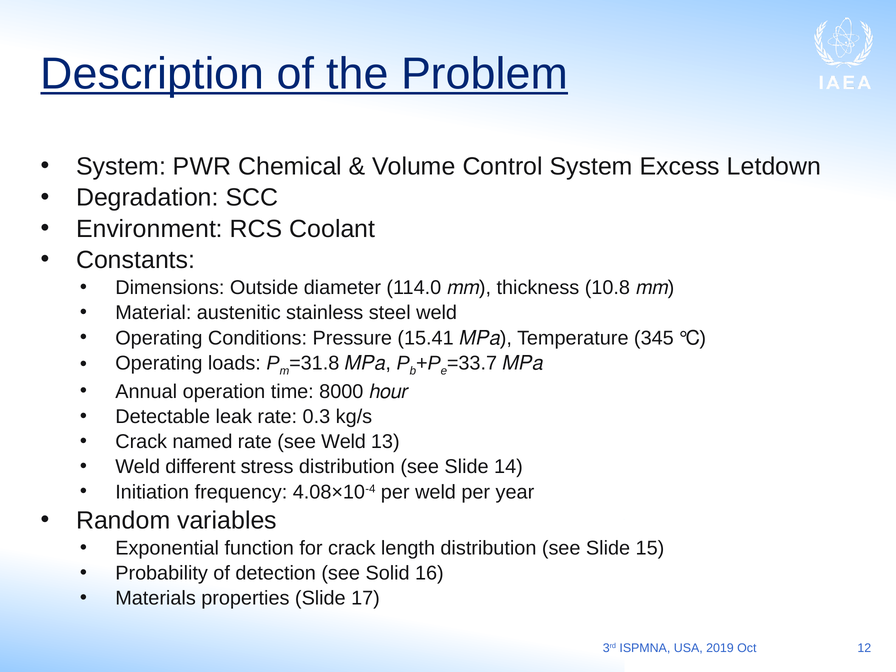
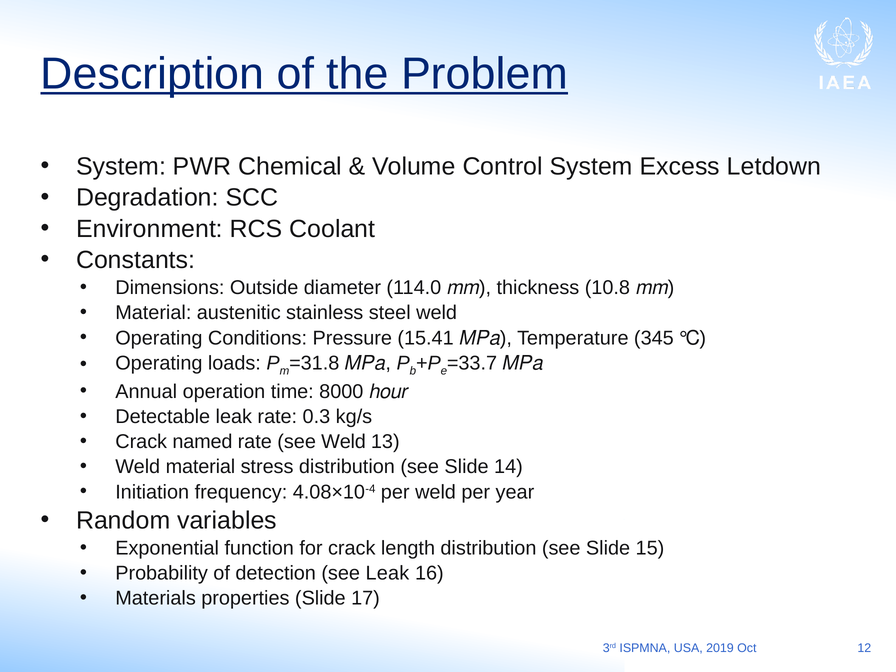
Weld different: different -> material (200, 467)
see Solid: Solid -> Leak (387, 573)
